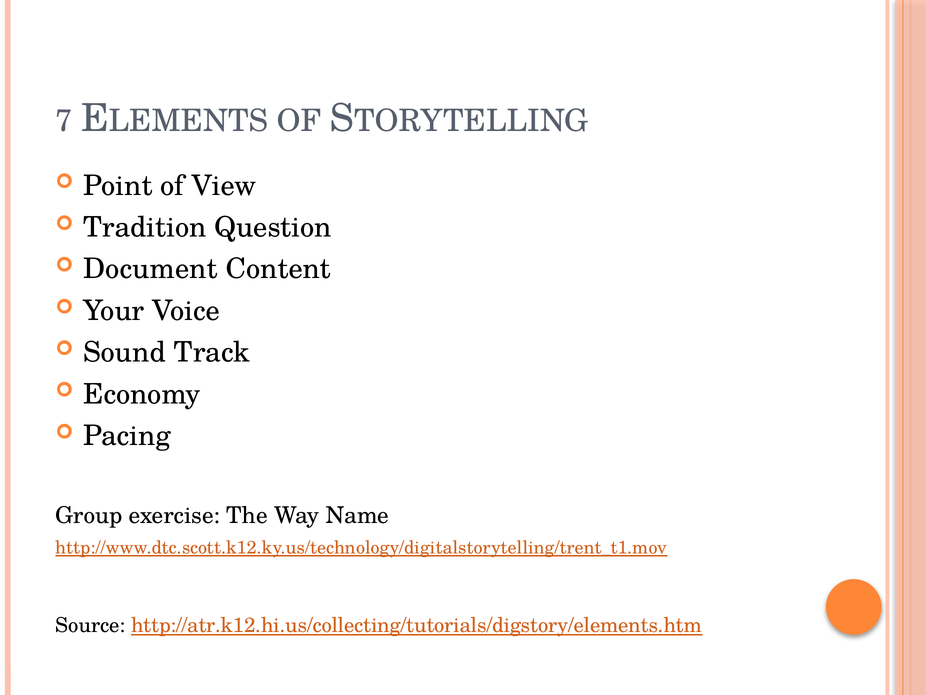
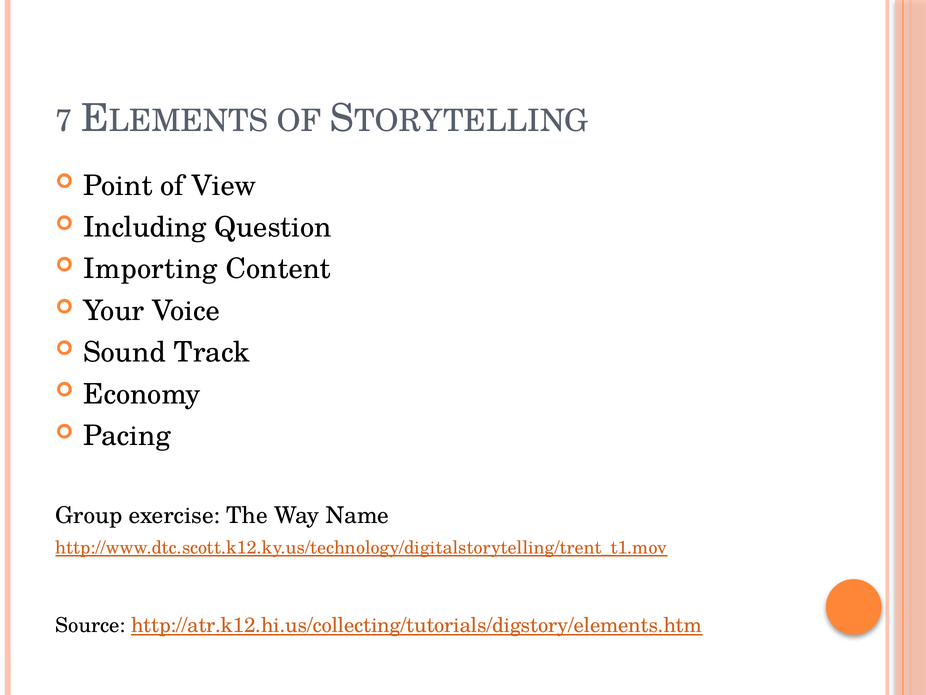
Tradition: Tradition -> Including (145, 227)
Document: Document -> Importing (150, 269)
